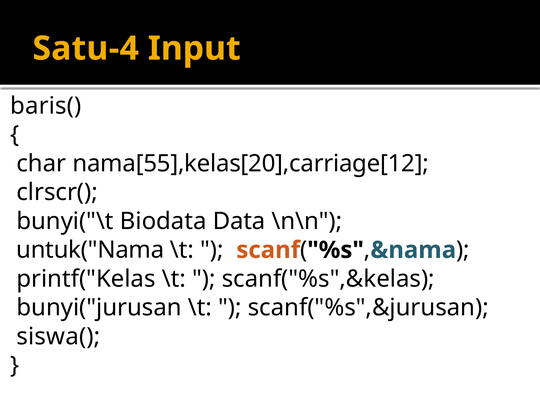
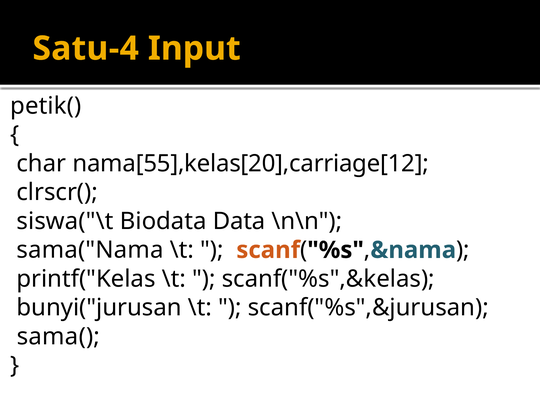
baris(: baris( -> petik( (46, 106)
bunyi("\t: bunyi("\t -> siswa("\t (65, 221)
untuk("Nama: untuk("Nama -> sama("Nama (90, 250)
siswa(: siswa( -> sama( (58, 337)
